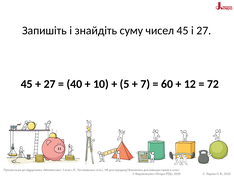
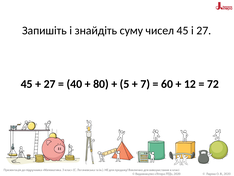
10: 10 -> 80 (101, 84)
